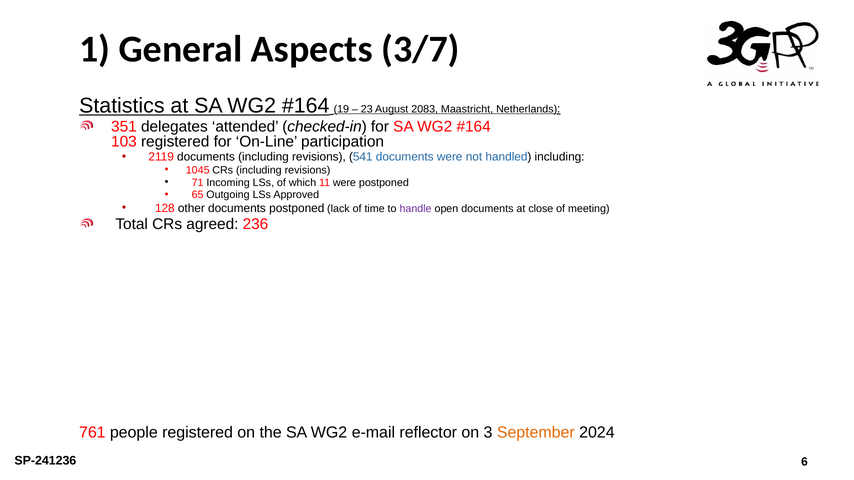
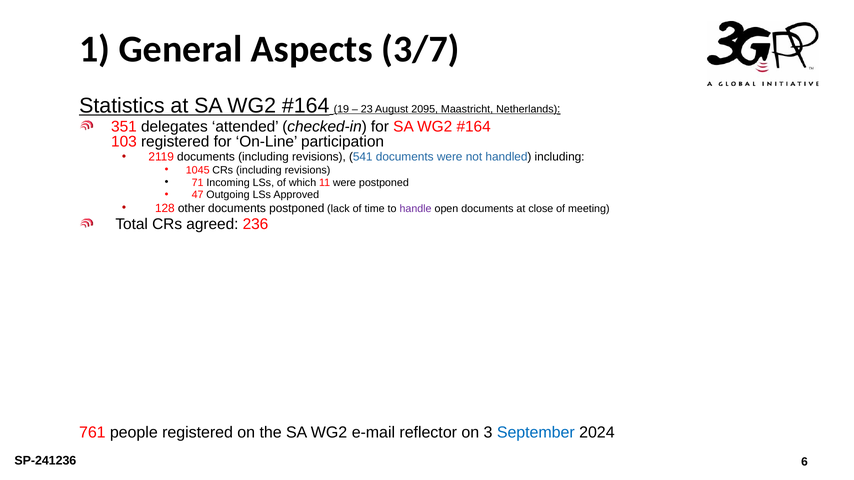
2083: 2083 -> 2095 (425, 109)
65: 65 -> 47 (198, 195)
September colour: orange -> blue (536, 433)
